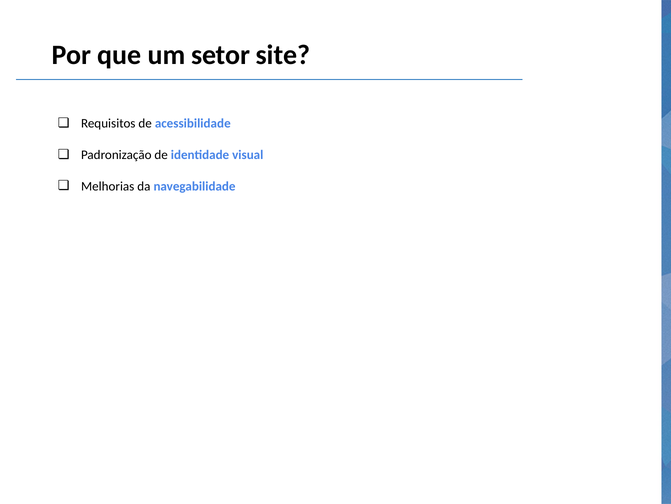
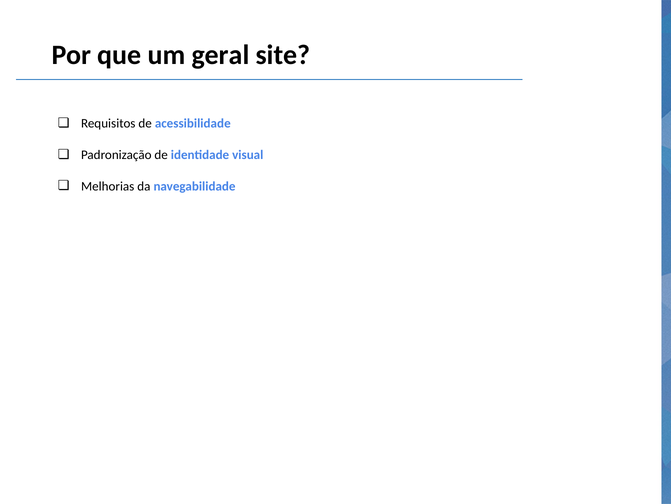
setor: setor -> geral (221, 55)
